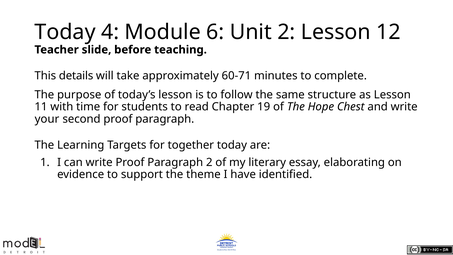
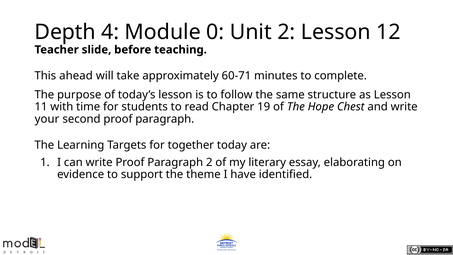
Today: Today -> Depth (65, 32)
6: 6 -> 0 (215, 32)
details: details -> ahead (76, 76)
